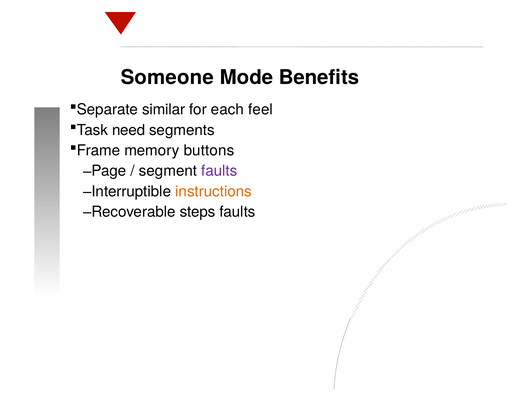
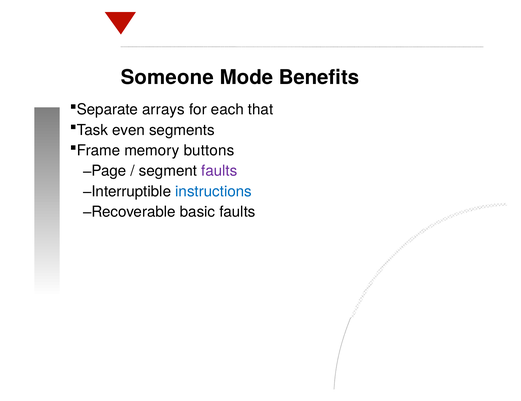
similar: similar -> arrays (163, 110)
feel: feel -> that (261, 110)
need: need -> even (129, 130)
instructions colour: orange -> blue (214, 192)
steps: steps -> basic (198, 212)
